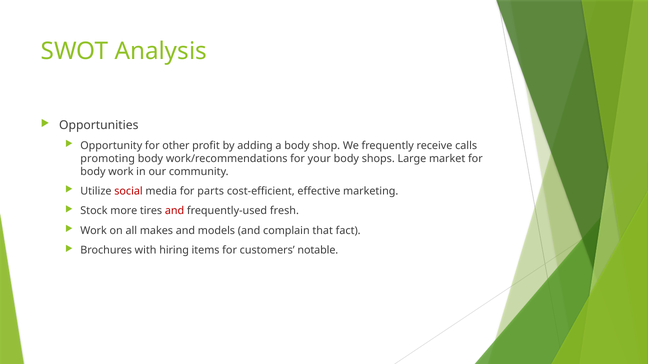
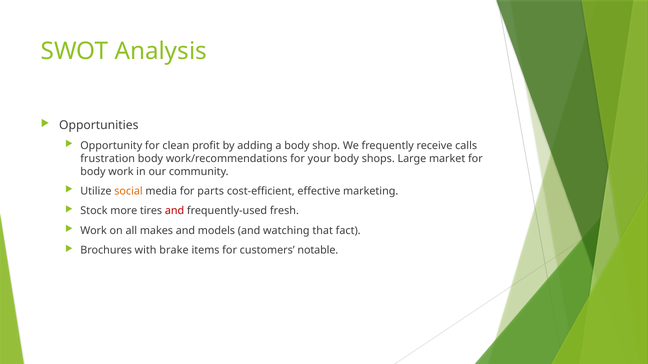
other: other -> clean (176, 146)
promoting: promoting -> frustration (108, 159)
social colour: red -> orange (129, 191)
complain: complain -> watching (286, 231)
hiring: hiring -> brake (174, 251)
